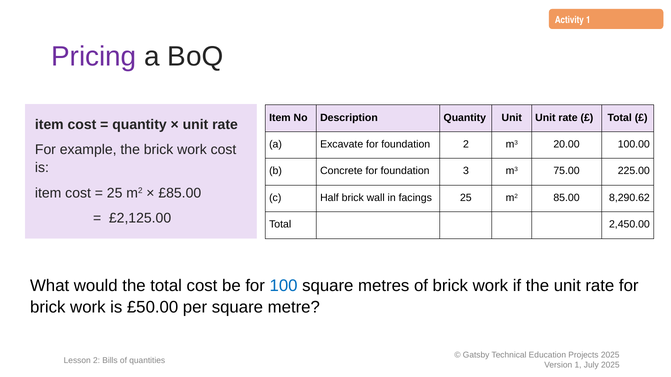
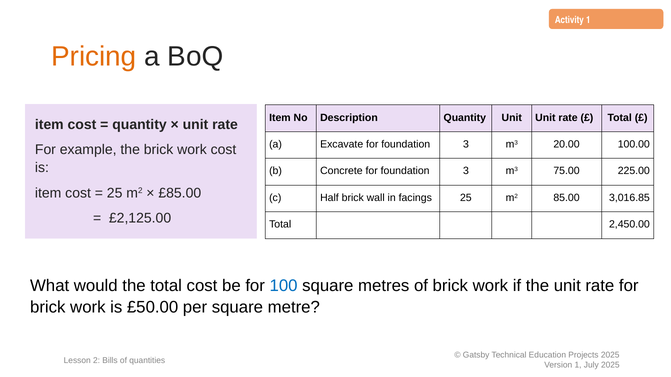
Pricing colour: purple -> orange (94, 56)
Excavate for foundation 2: 2 -> 3 (466, 144)
8,290.62: 8,290.62 -> 3,016.85 (629, 198)
